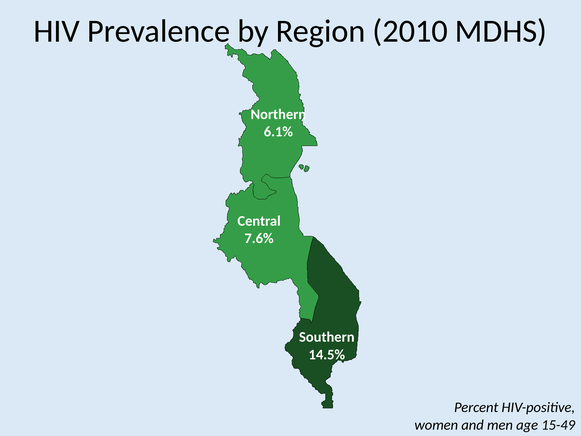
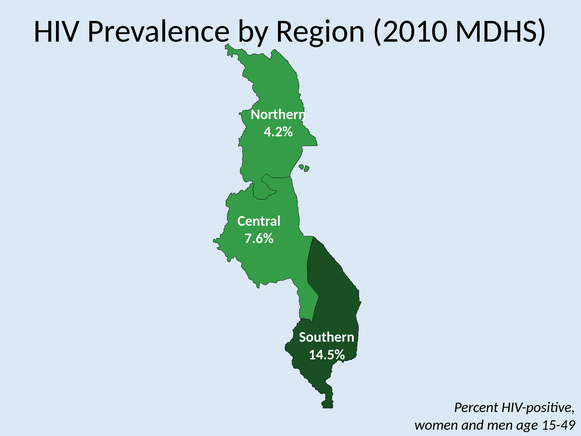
6.1%: 6.1% -> 4.2% (278, 132)
